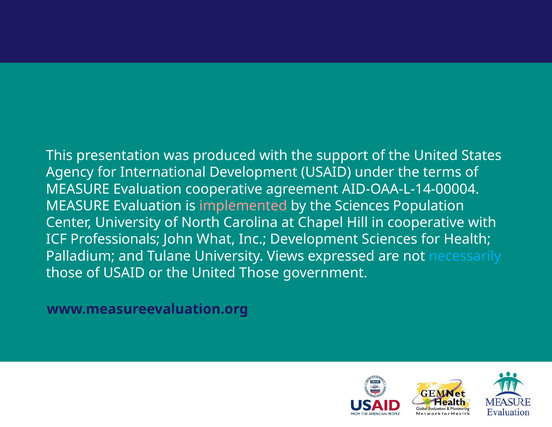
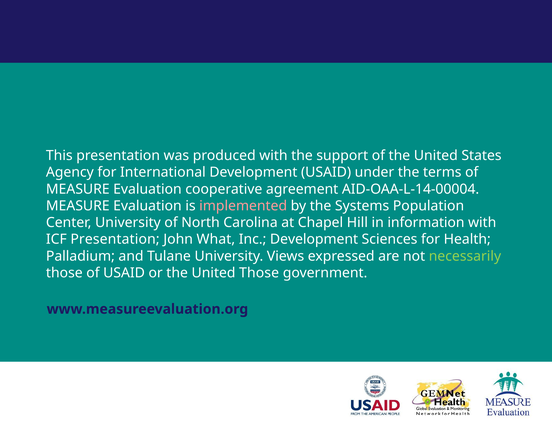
the Sciences: Sciences -> Systems (362, 206)
in cooperative: cooperative -> information (426, 222)
ICF Professionals: Professionals -> Presentation (115, 239)
necessarily colour: light blue -> light green (465, 256)
